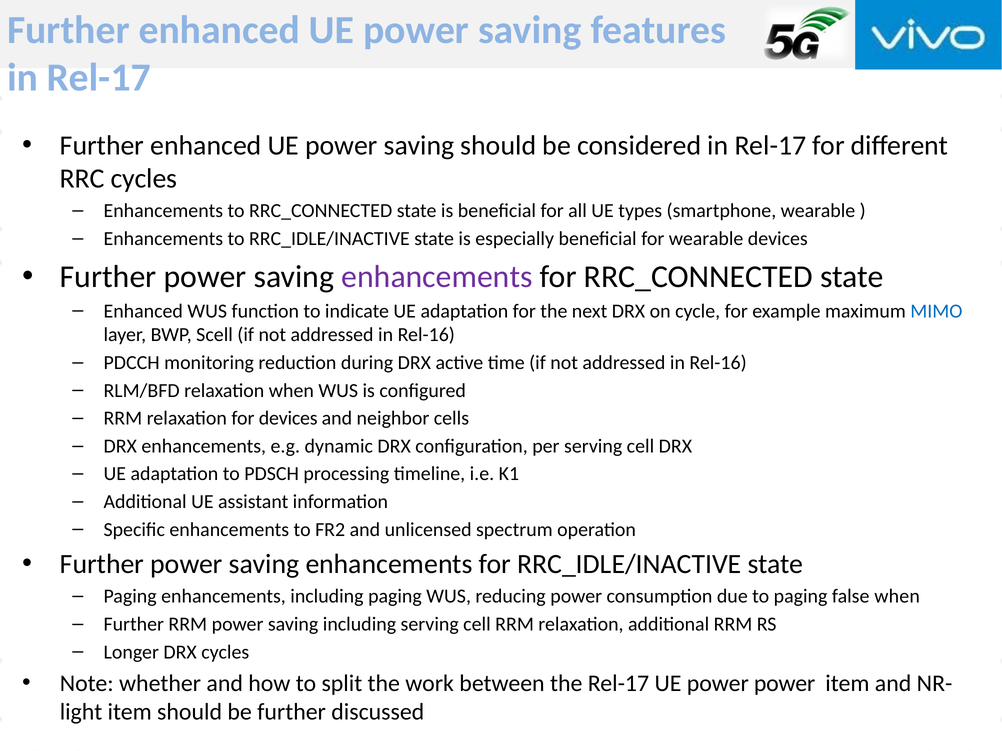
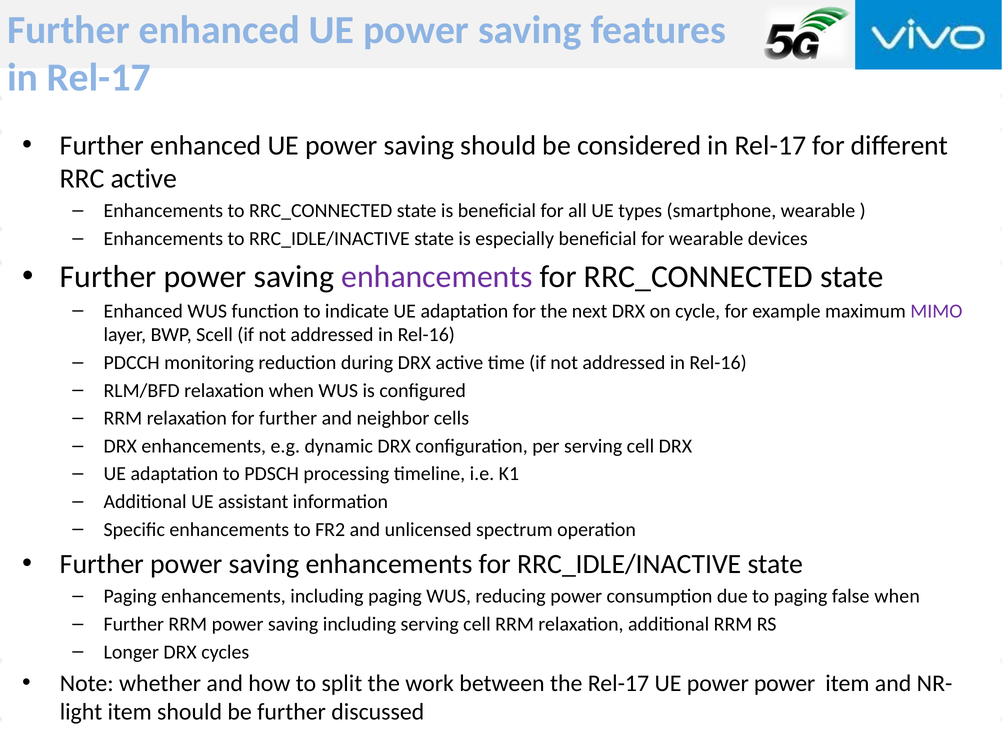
RRC cycles: cycles -> active (144, 179)
MIMO colour: blue -> purple (936, 311)
for devices: devices -> further (288, 419)
